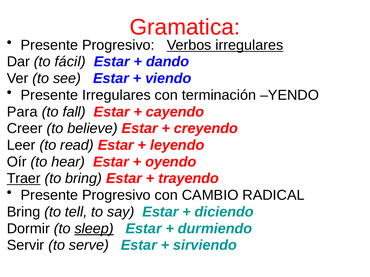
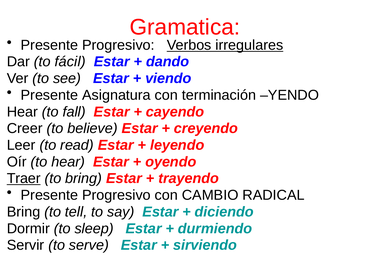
Presente Irregulares: Irregulares -> Asignatura (116, 95)
Para: Para -> Hear (22, 112)
sleep underline: present -> none (94, 229)
